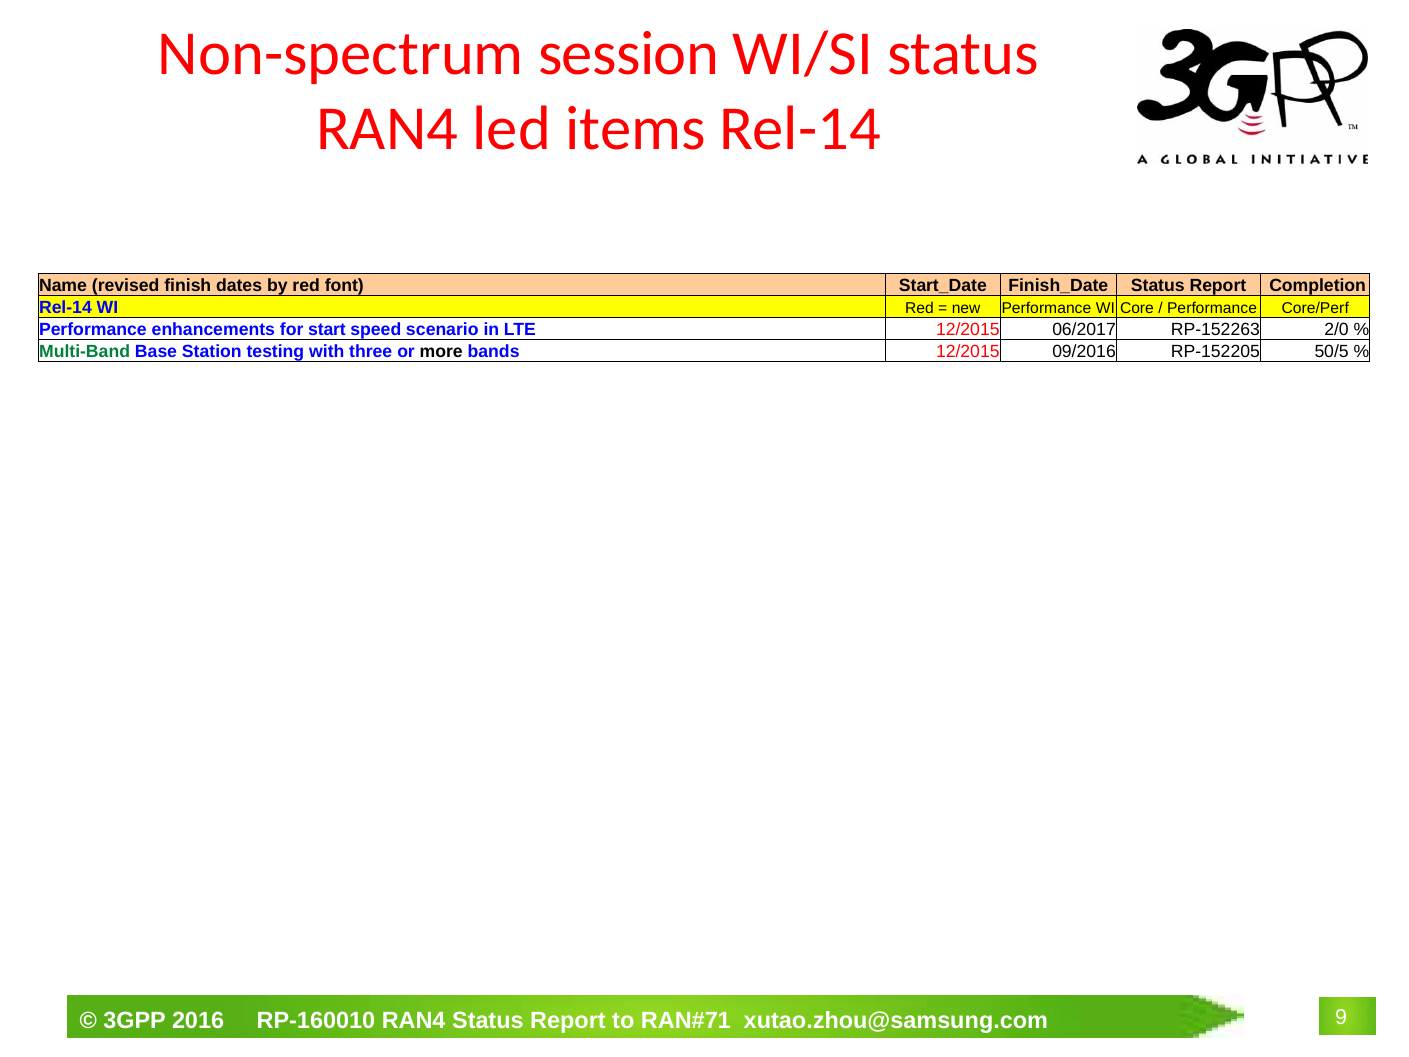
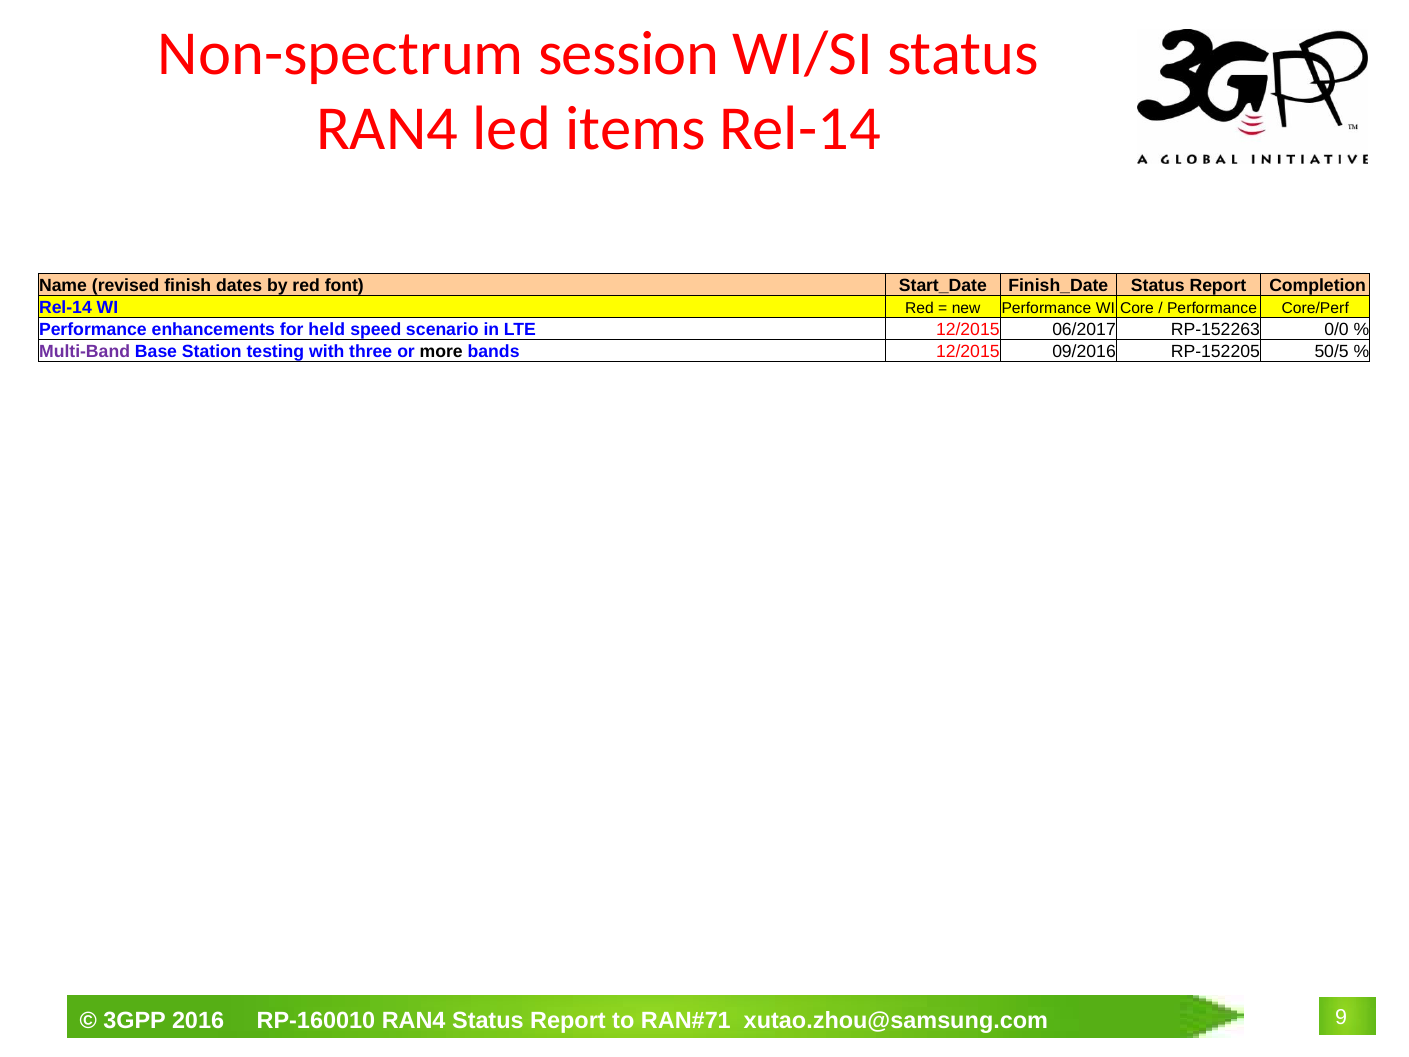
start: start -> held (327, 330)
2/0: 2/0 -> 0/0 (1337, 330)
Multi-Band colour: green -> purple (85, 352)
